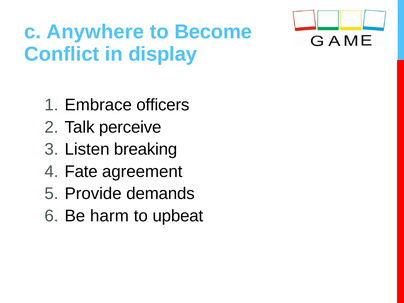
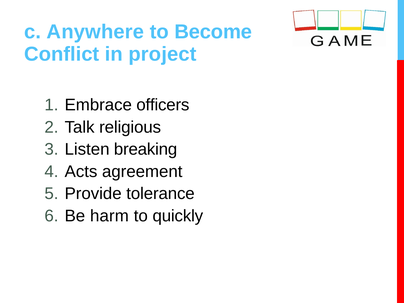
display: display -> project (163, 54)
perceive: perceive -> religious (130, 127)
Fate: Fate -> Acts (81, 171)
demands: demands -> tolerance (160, 194)
upbeat: upbeat -> quickly (178, 216)
